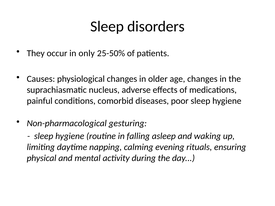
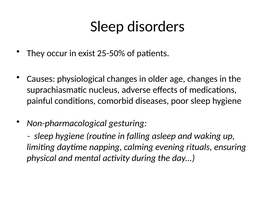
only: only -> exist (87, 53)
